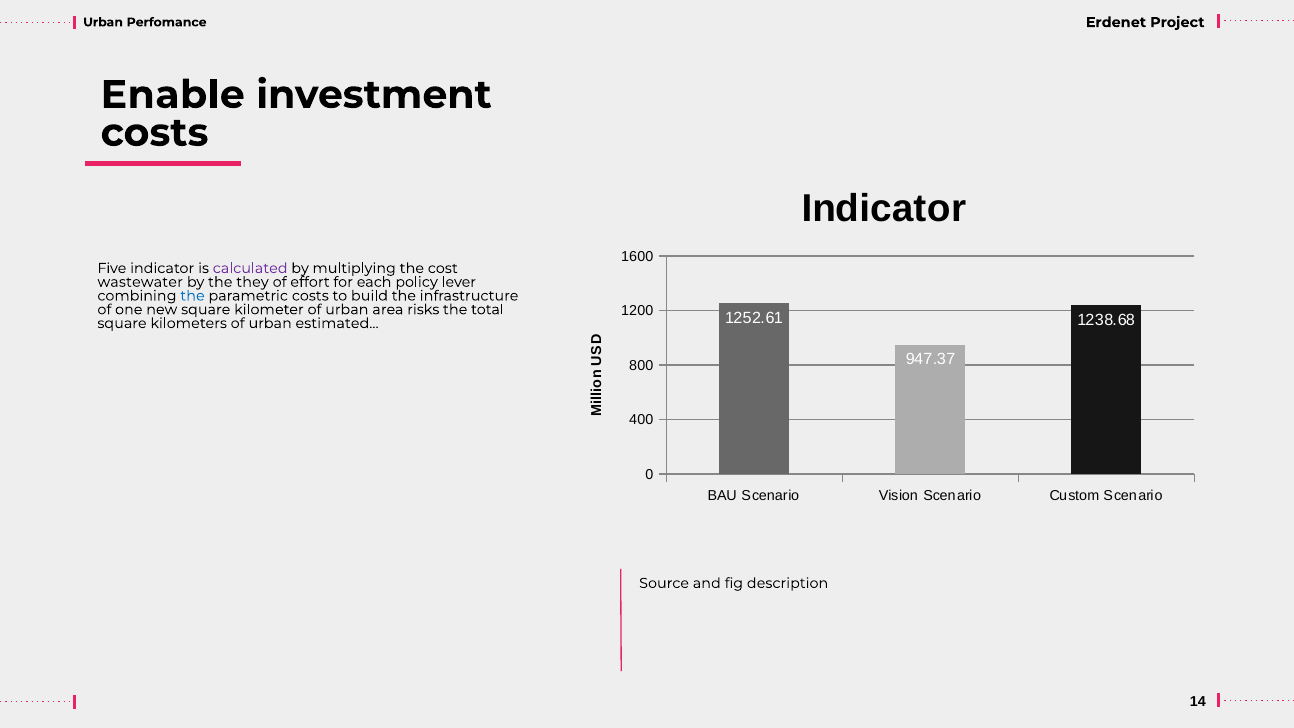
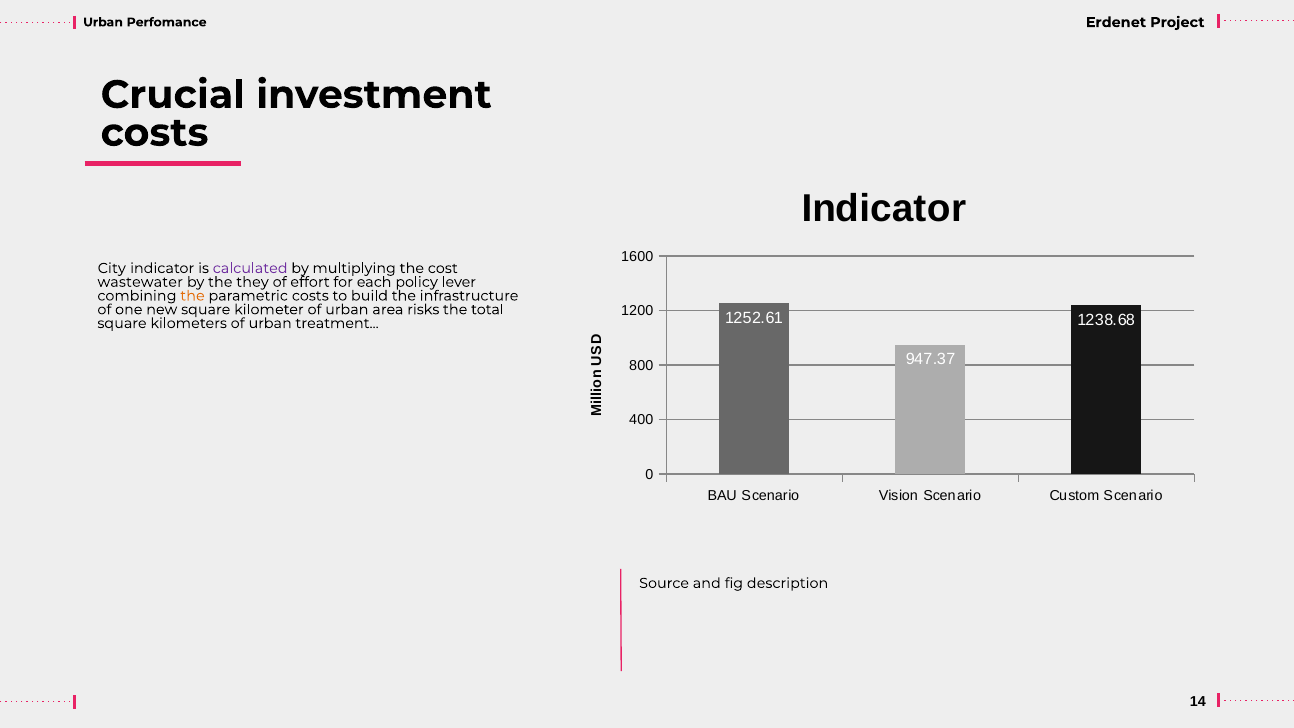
Enable: Enable -> Crucial (173, 95)
Five: Five -> City (112, 268)
the colour: blue -> orange (193, 296)
estimated: estimated -> treatment (337, 323)
